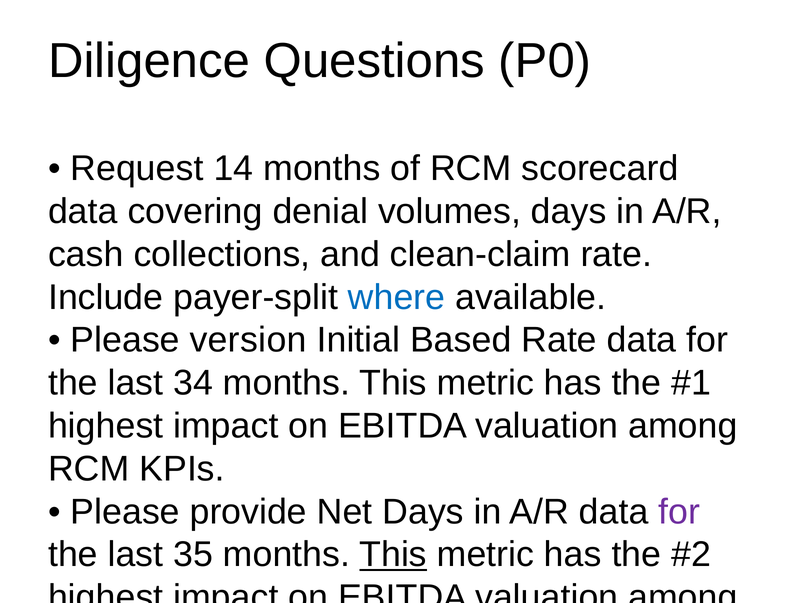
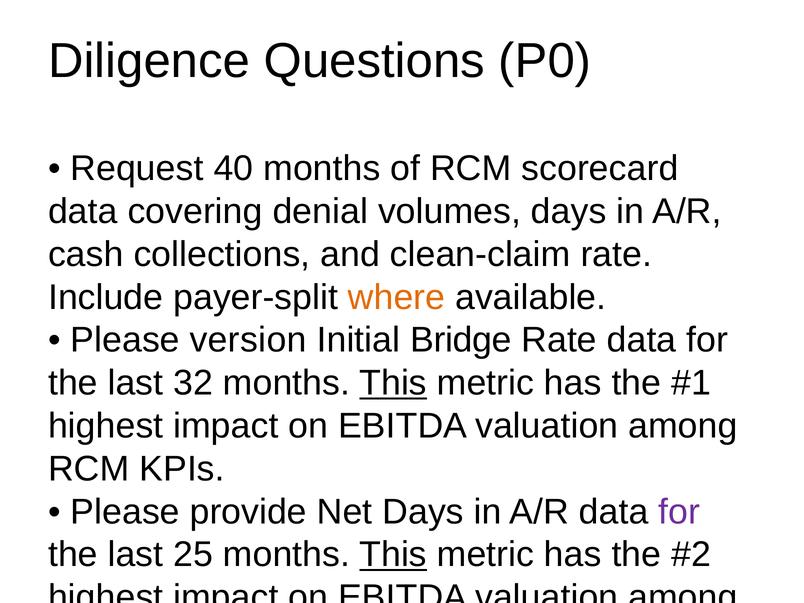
14: 14 -> 40 (233, 169)
where colour: blue -> orange (397, 297)
Based: Based -> Bridge (461, 340)
34: 34 -> 32 (193, 383)
This underline: none -> present (393, 383)
35: 35 -> 25 (193, 555)
